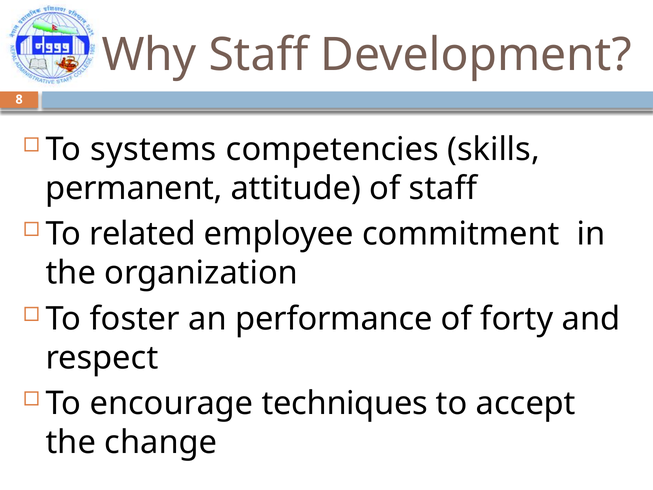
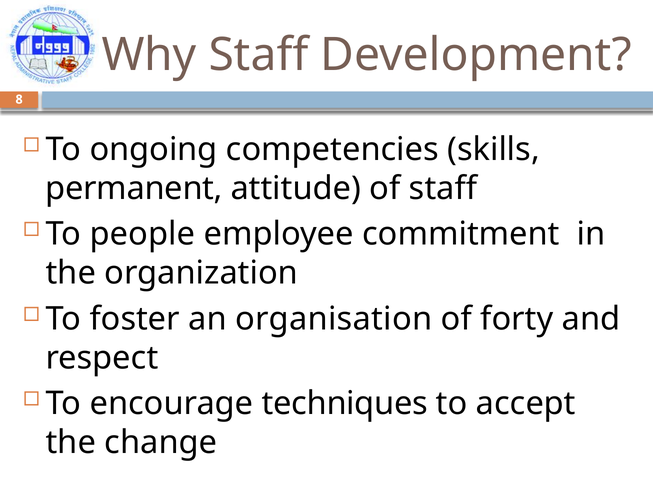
systems: systems -> ongoing (154, 149)
related: related -> people (142, 234)
performance: performance -> organisation (334, 319)
